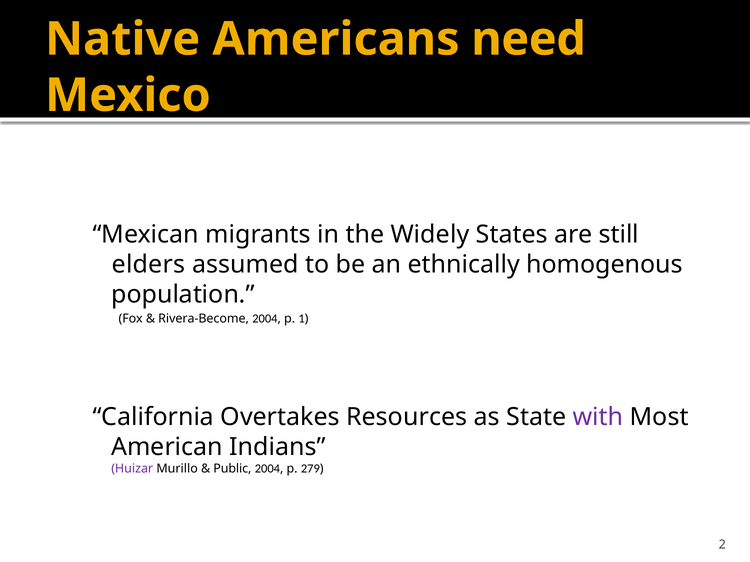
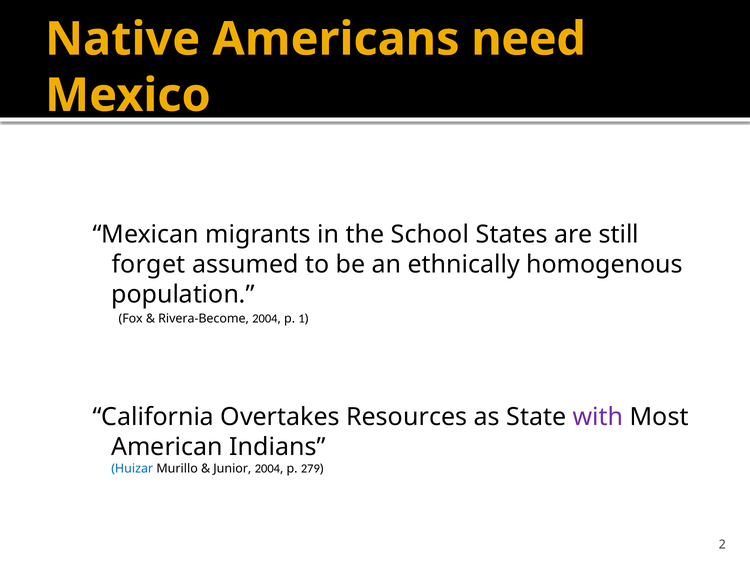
Widely: Widely -> School (430, 235)
elders: elders -> forget (148, 265)
Huizar colour: purple -> blue (132, 469)
Public: Public -> Junior (232, 469)
